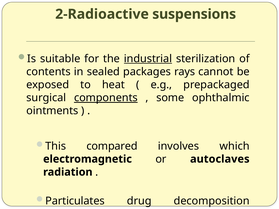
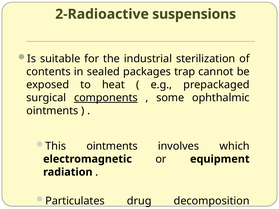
industrial underline: present -> none (148, 59)
rays: rays -> trap (185, 72)
This compared: compared -> ointments (112, 146)
autoclaves: autoclaves -> equipment (220, 159)
